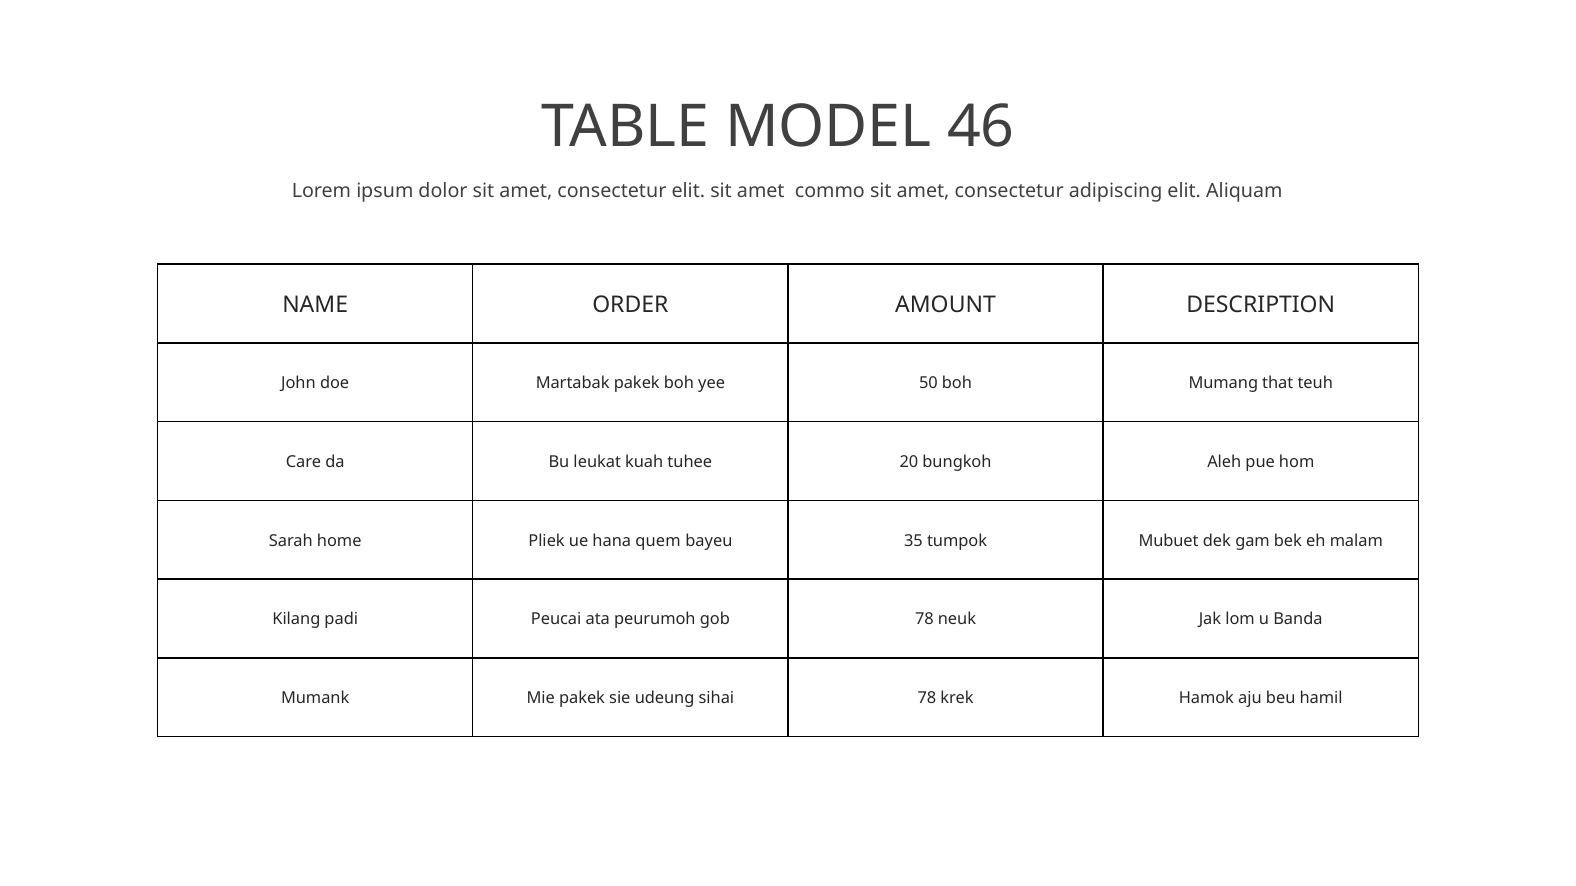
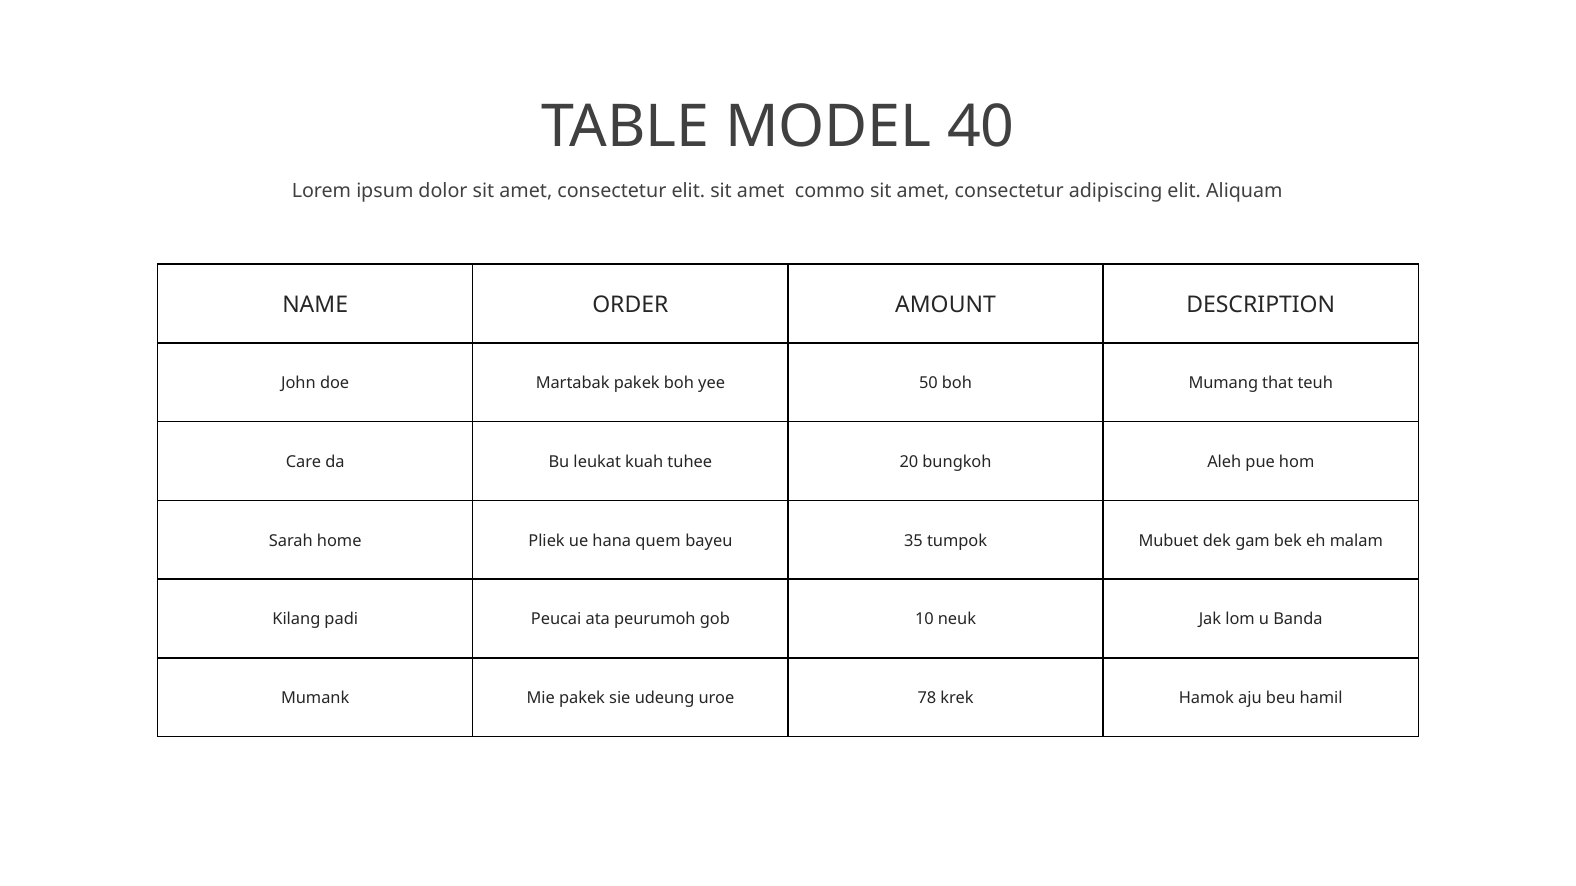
46: 46 -> 40 (981, 127)
gob 78: 78 -> 10 (924, 620)
sihai: sihai -> uroe (716, 699)
